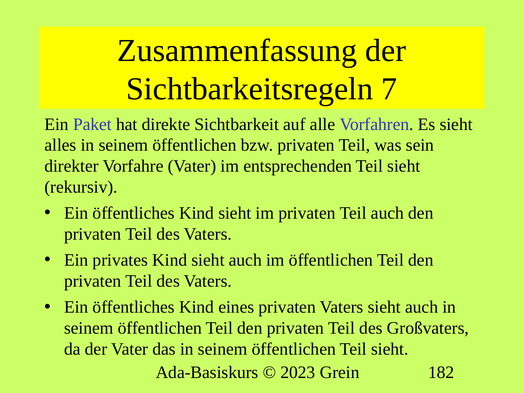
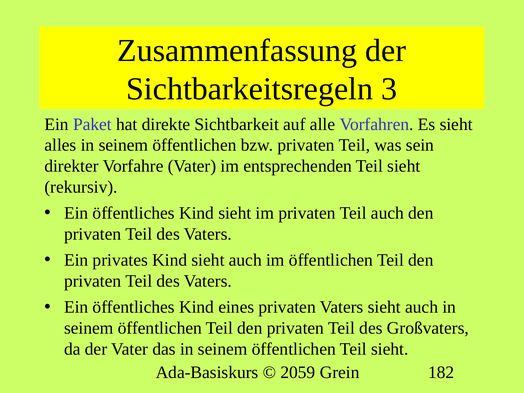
7: 7 -> 3 (389, 89)
2023: 2023 -> 2059 (298, 372)
